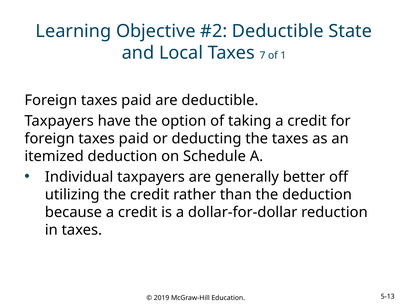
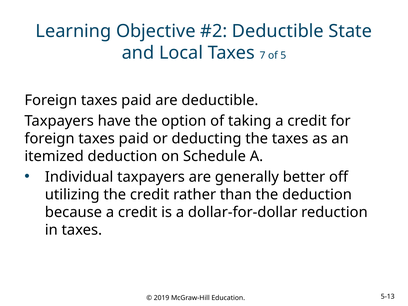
1: 1 -> 5 (283, 56)
